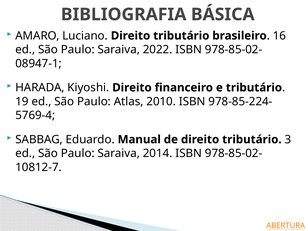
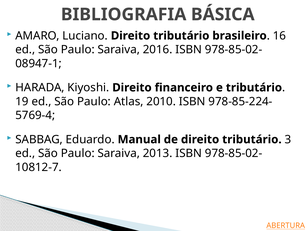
2022: 2022 -> 2016 (158, 50)
2014: 2014 -> 2013 (158, 153)
